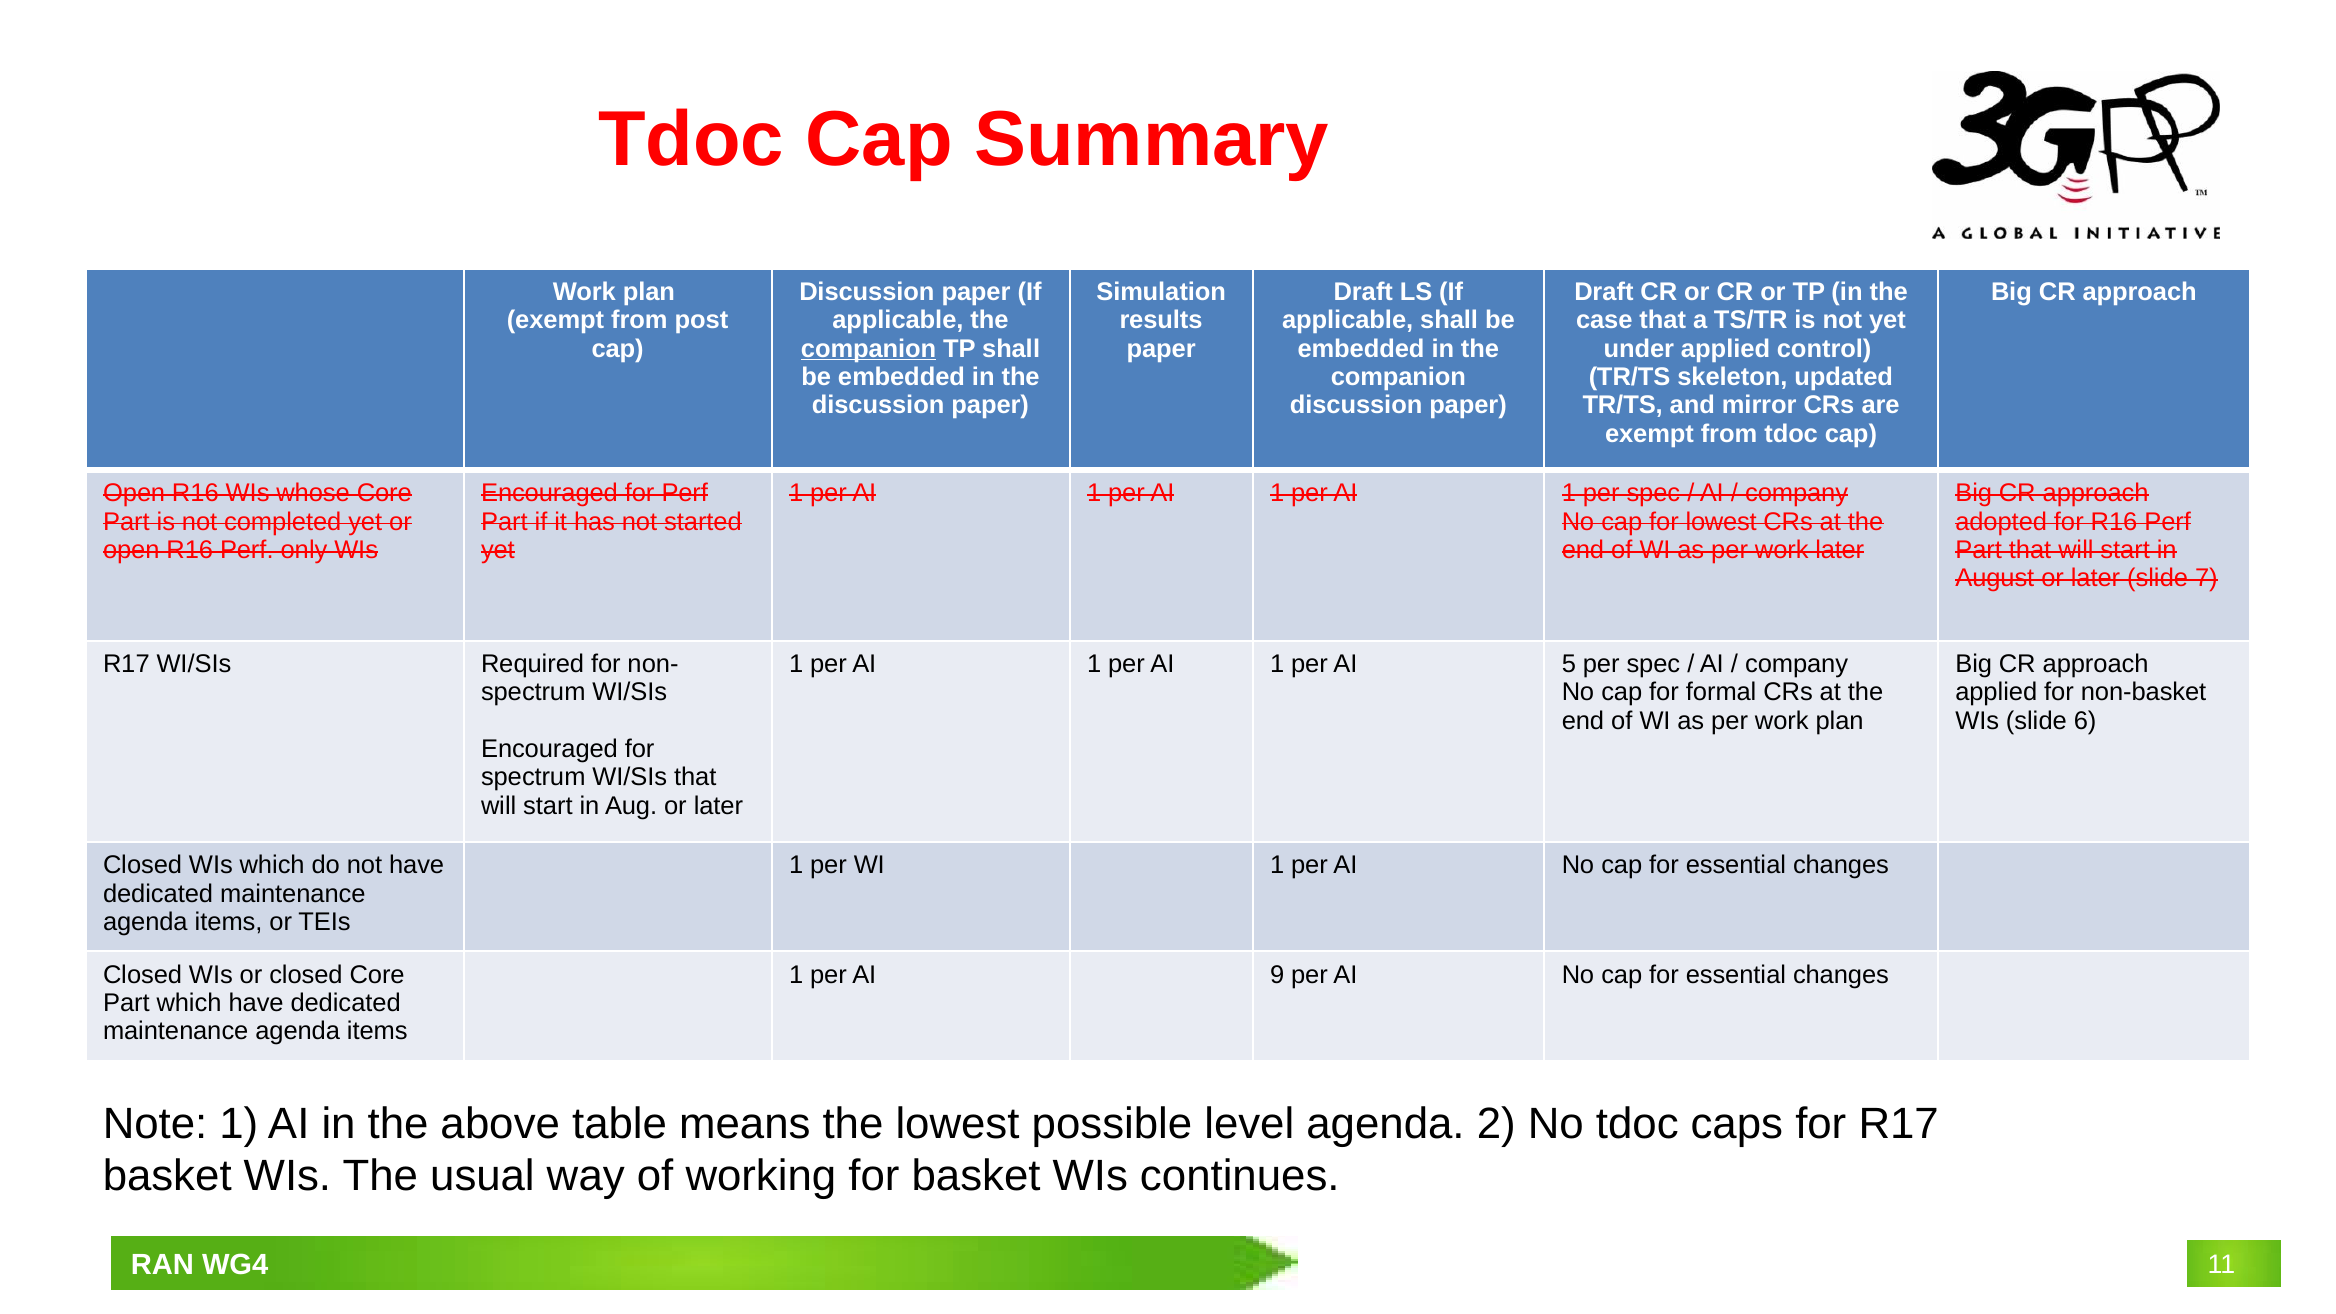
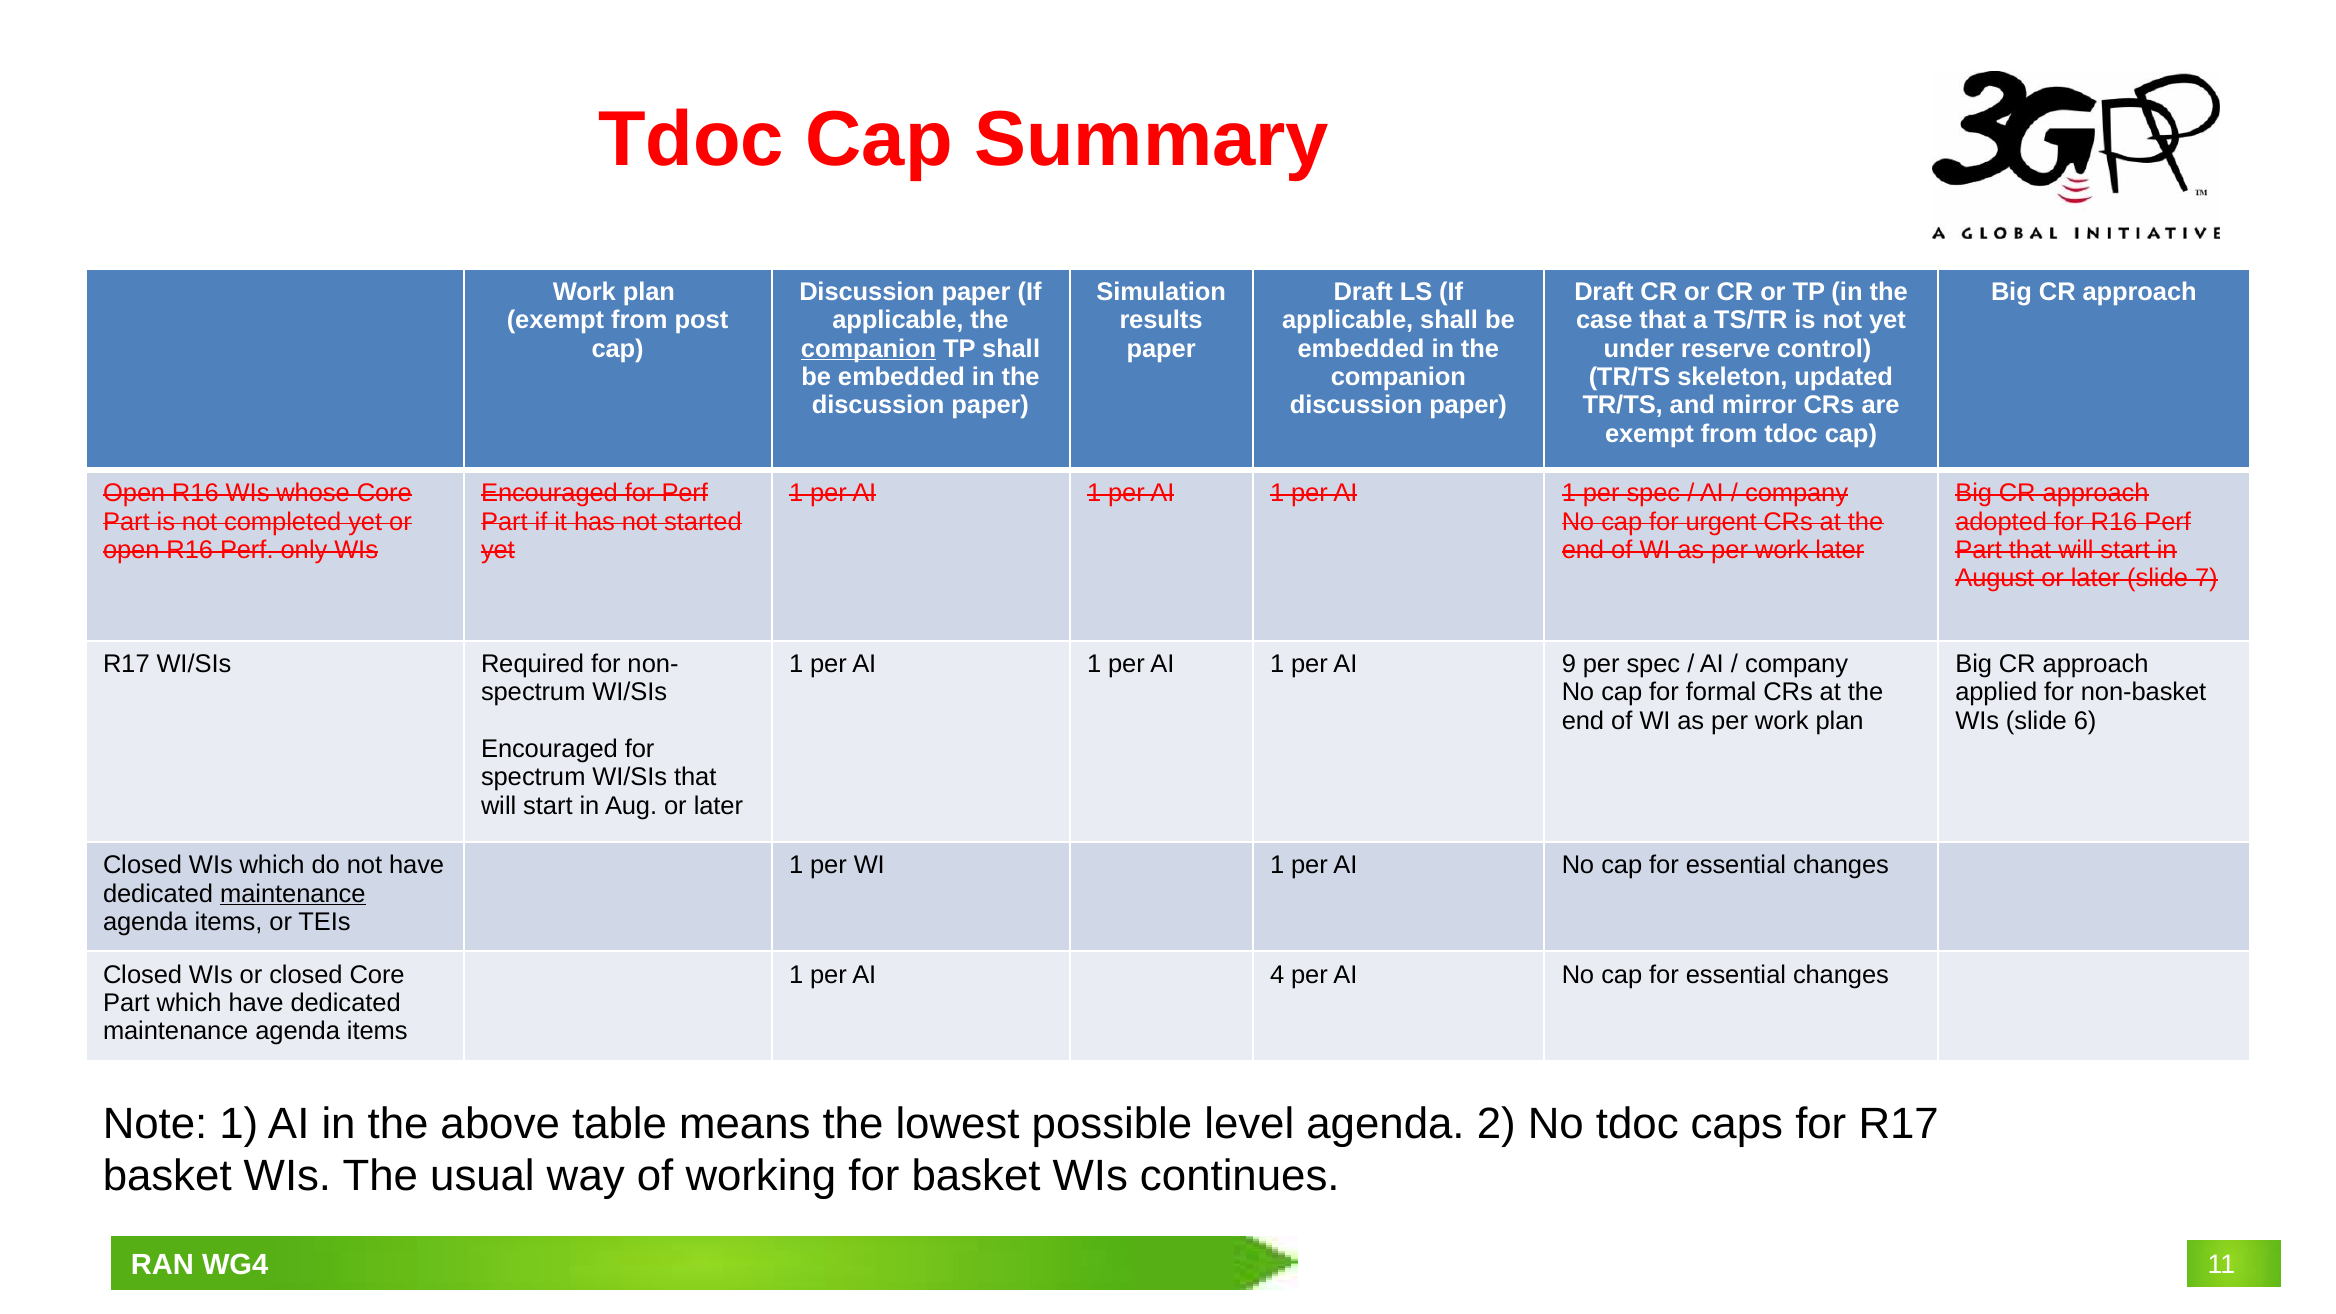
under applied: applied -> reserve (1726, 349)
for lowest: lowest -> urgent (1721, 522)
5: 5 -> 9 (1569, 664)
maintenance underline: none -> present (293, 894)
9: 9 -> 4 (1277, 975)
